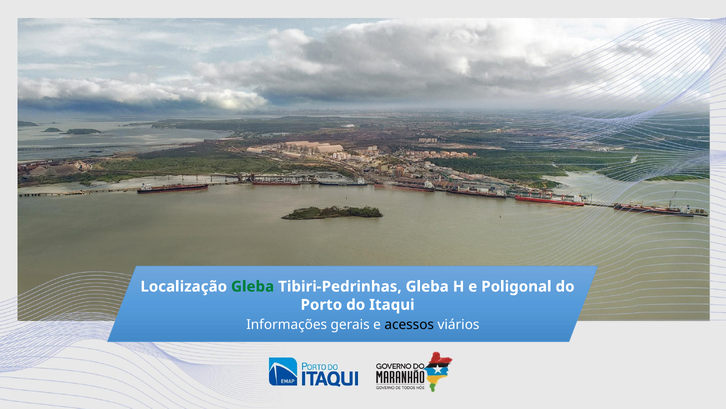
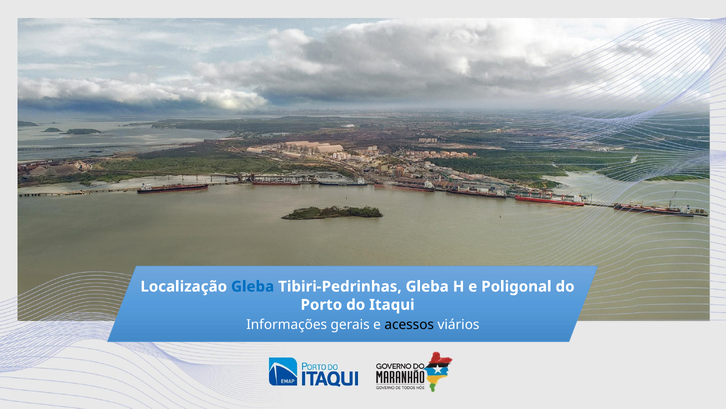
Gleba colour: green -> blue (253, 286)
